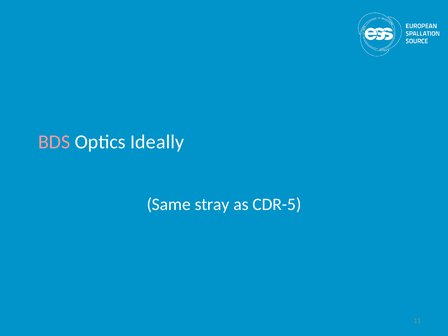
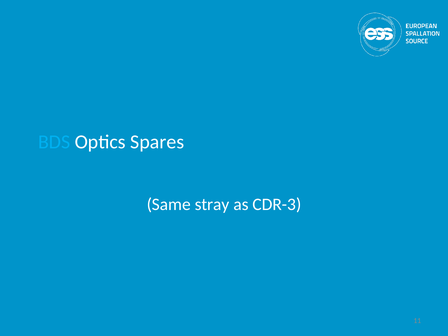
BDS colour: pink -> light blue (54, 142)
Ideally: Ideally -> Spares (157, 142)
CDR-5: CDR-5 -> CDR-3 (277, 204)
